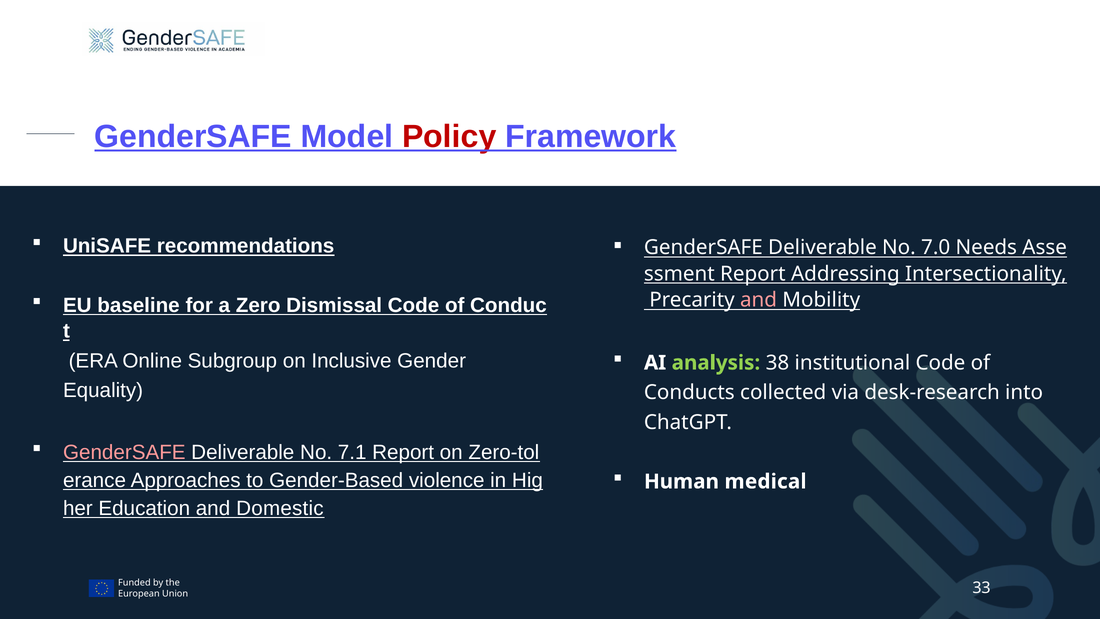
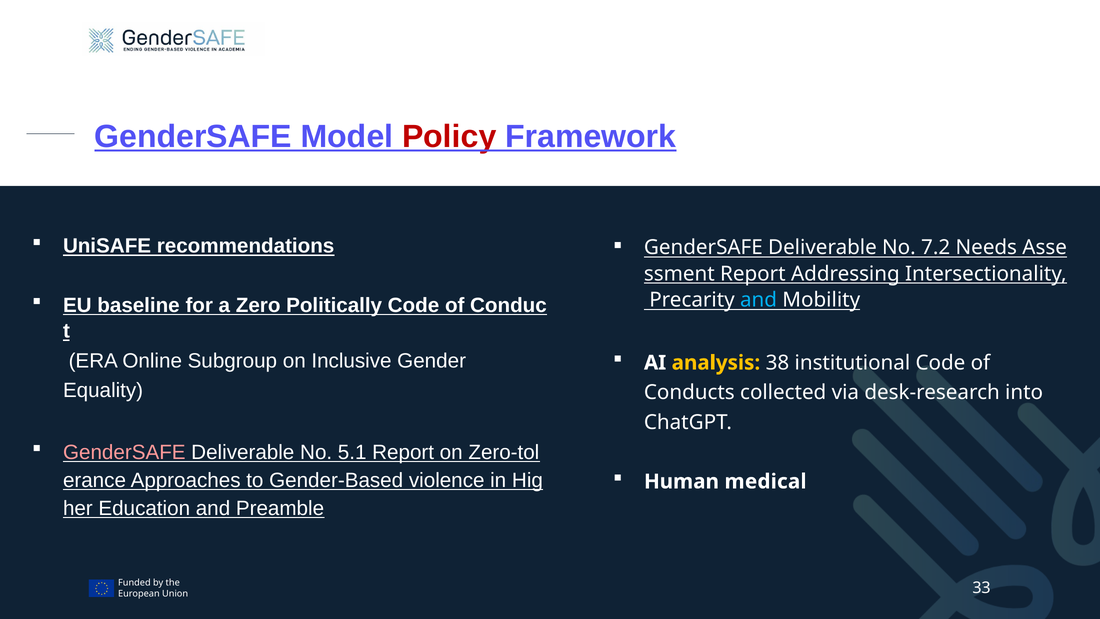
7.0: 7.0 -> 7.2 (936, 248)
and colour: pink -> light blue (759, 300)
Dismissal: Dismissal -> Politically (334, 305)
analysis colour: light green -> yellow (716, 363)
7.1: 7.1 -> 5.1 (352, 452)
Domestic: Domestic -> Preamble (280, 508)
